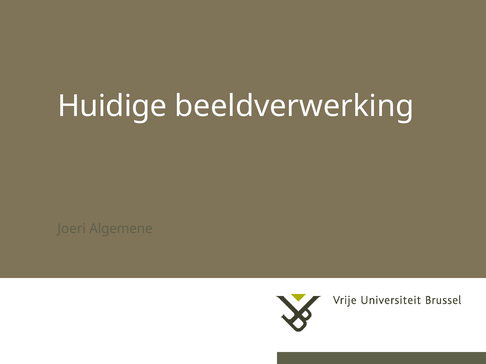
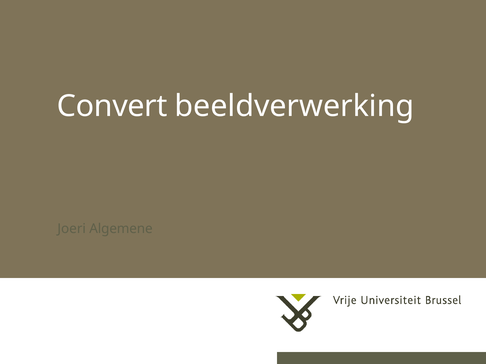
Huidige: Huidige -> Convert (112, 106)
